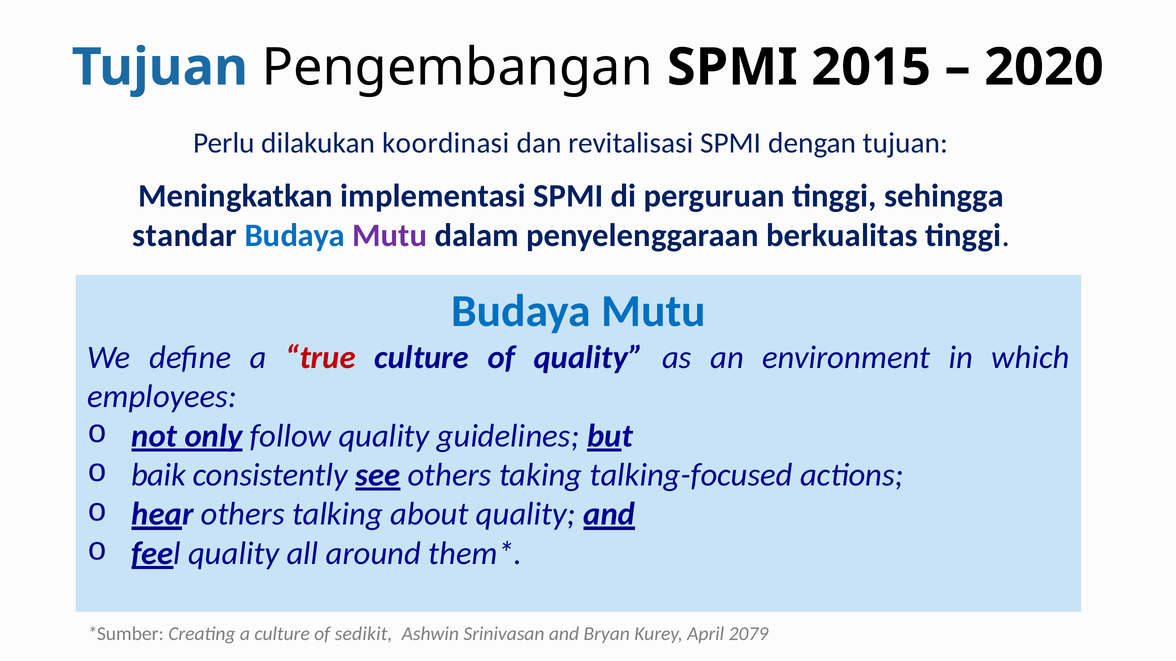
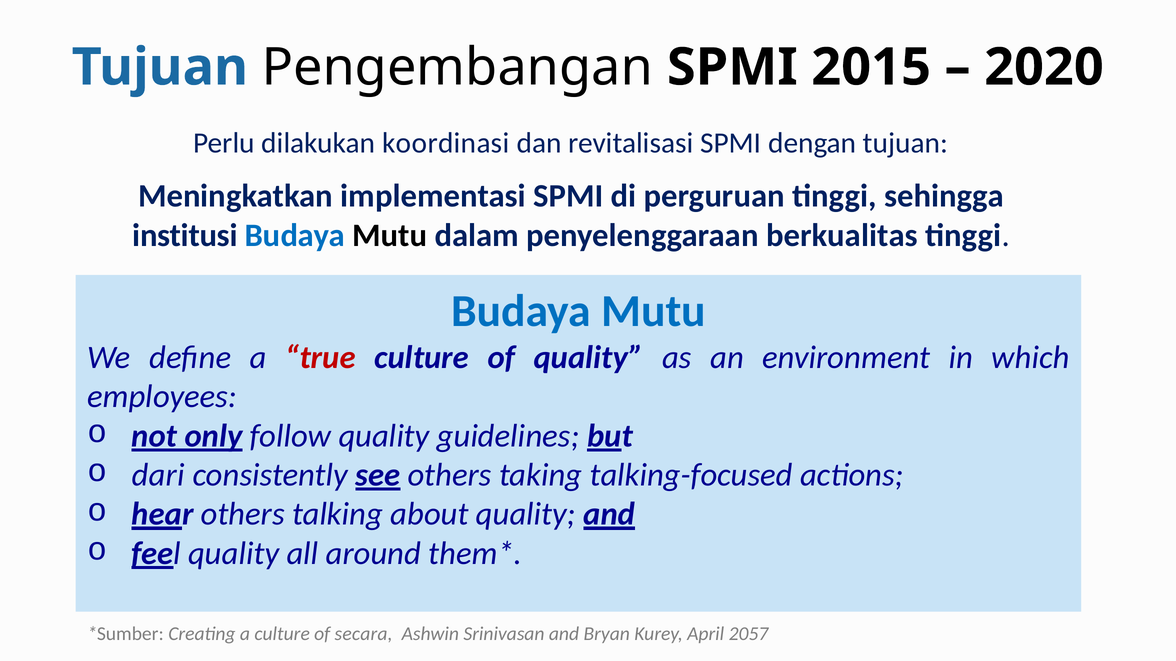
standar: standar -> institusi (185, 236)
Mutu colour: purple -> black (390, 236)
baik: baik -> dari (158, 475)
sedikit: sedikit -> secara (364, 634)
2079: 2079 -> 2057 (749, 634)
